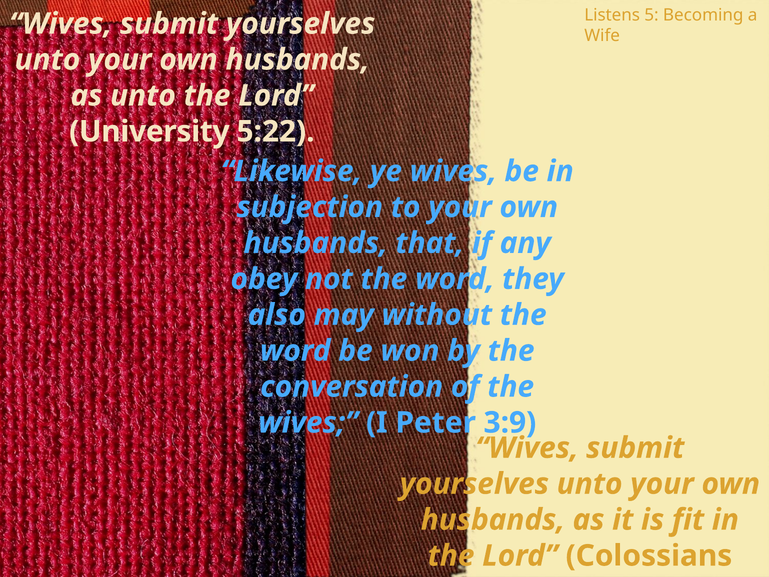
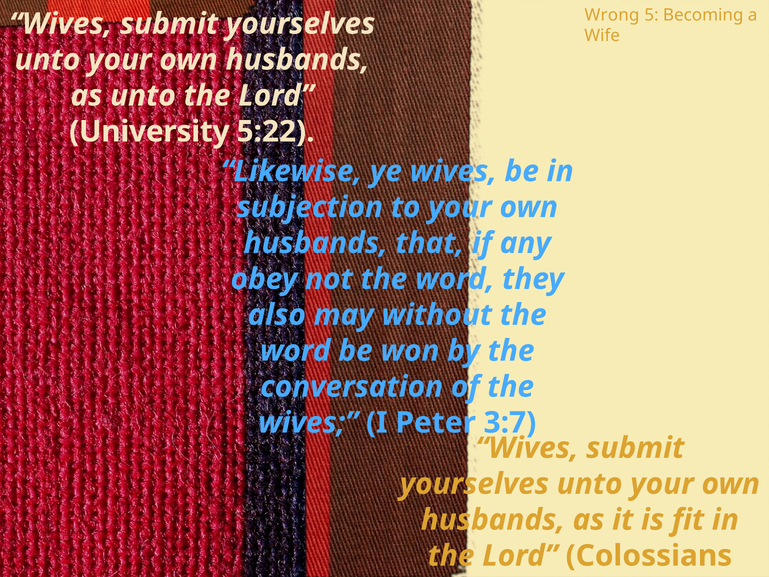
Listens: Listens -> Wrong (612, 15)
3:9: 3:9 -> 3:7 (510, 423)
